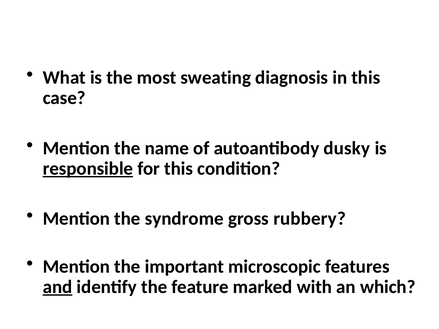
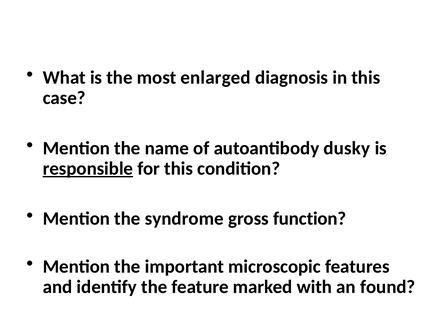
sweating: sweating -> enlarged (216, 78)
rubbery: rubbery -> function (310, 219)
and underline: present -> none (58, 287)
which: which -> found (388, 287)
